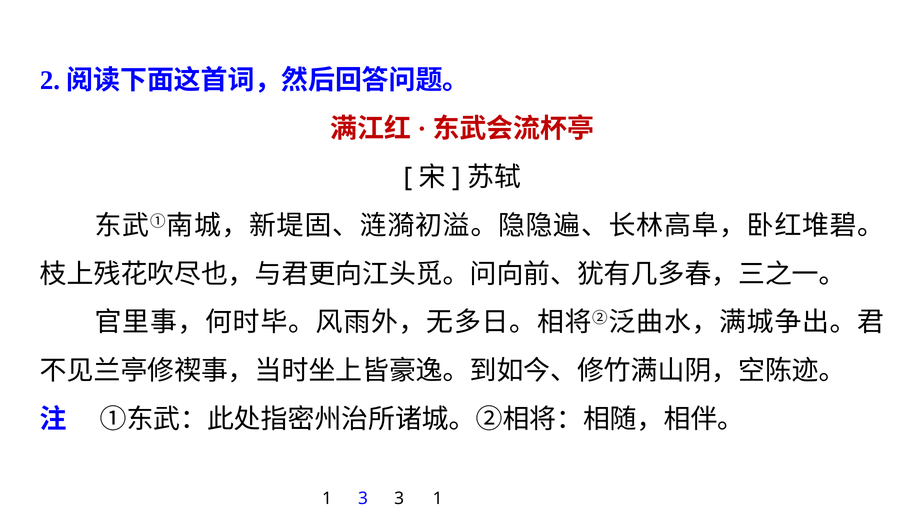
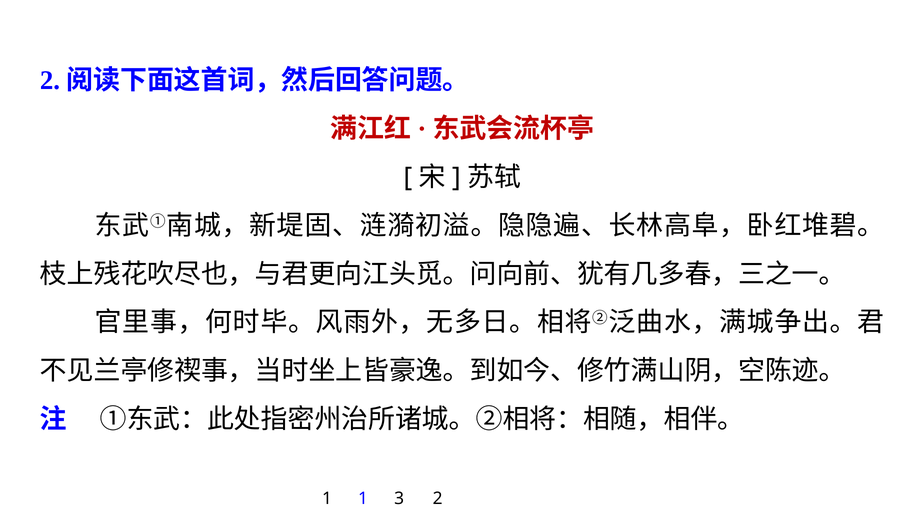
1 3: 3 -> 1 (363, 498)
3 1: 1 -> 2 (438, 498)
